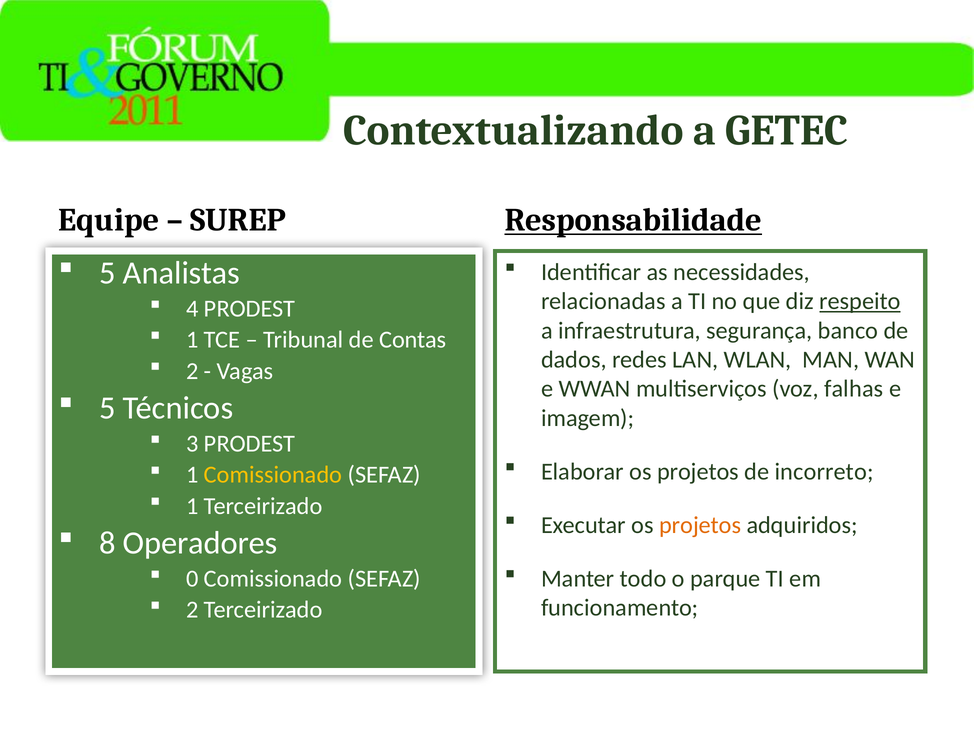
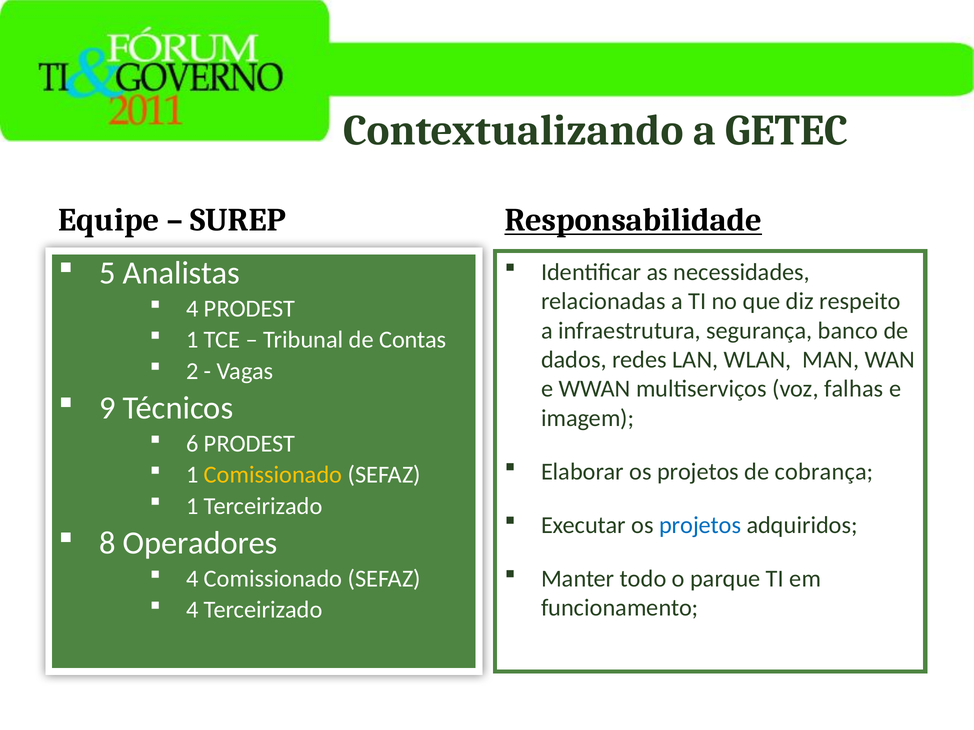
respeito underline: present -> none (860, 302)
5: 5 -> 9 (107, 408)
3: 3 -> 6 (192, 444)
incorreto: incorreto -> cobrança (824, 472)
projetos colour: orange -> blue (700, 526)
0: 0 -> 4 (192, 579)
2: 2 -> 4 (192, 610)
